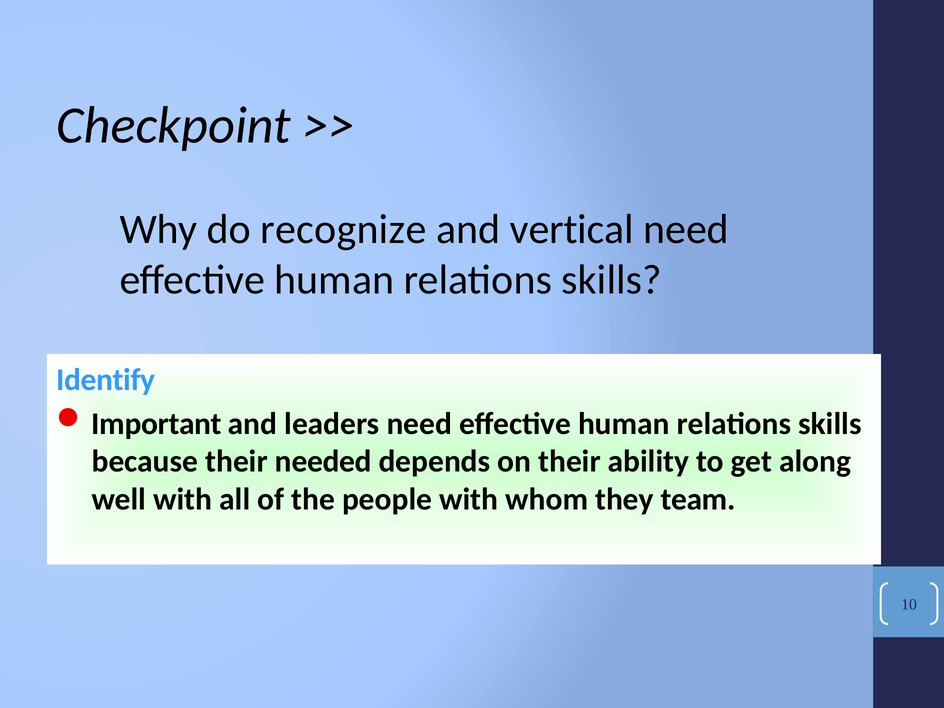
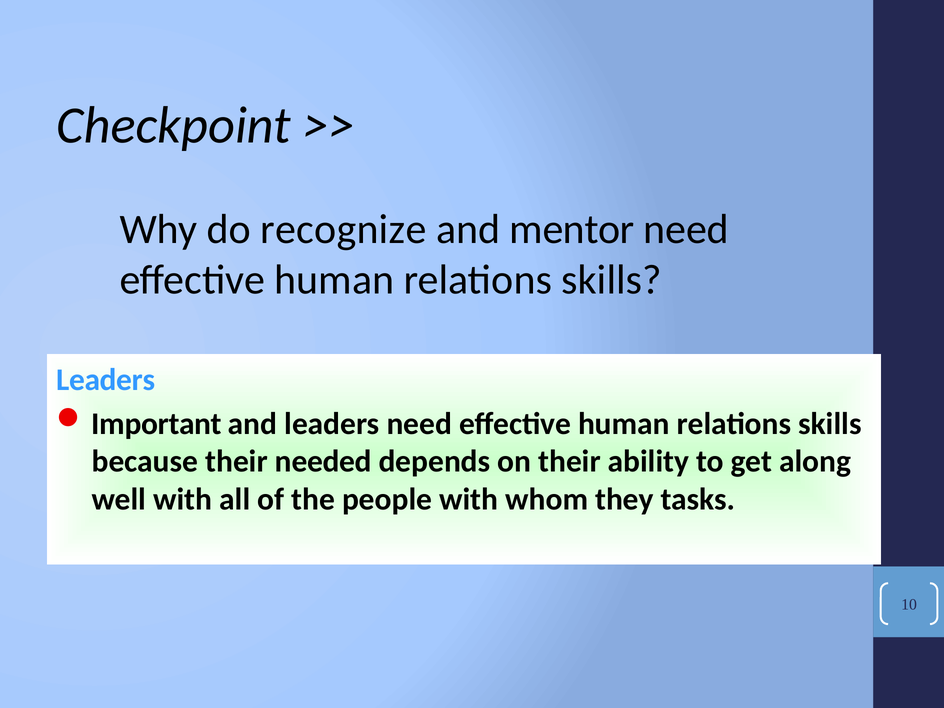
vertical: vertical -> mentor (572, 230)
Identify: Identify -> Leaders (106, 380)
team: team -> tasks (698, 499)
